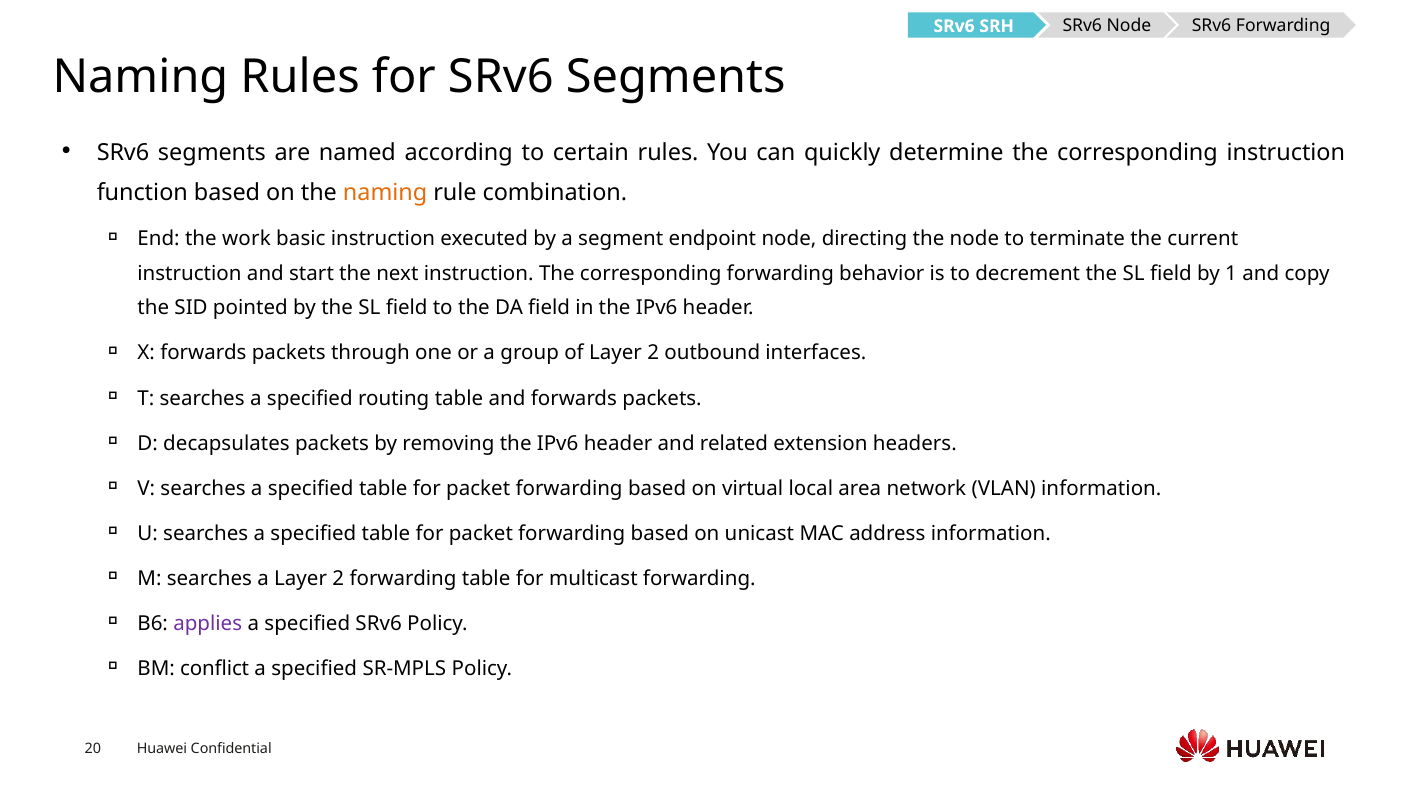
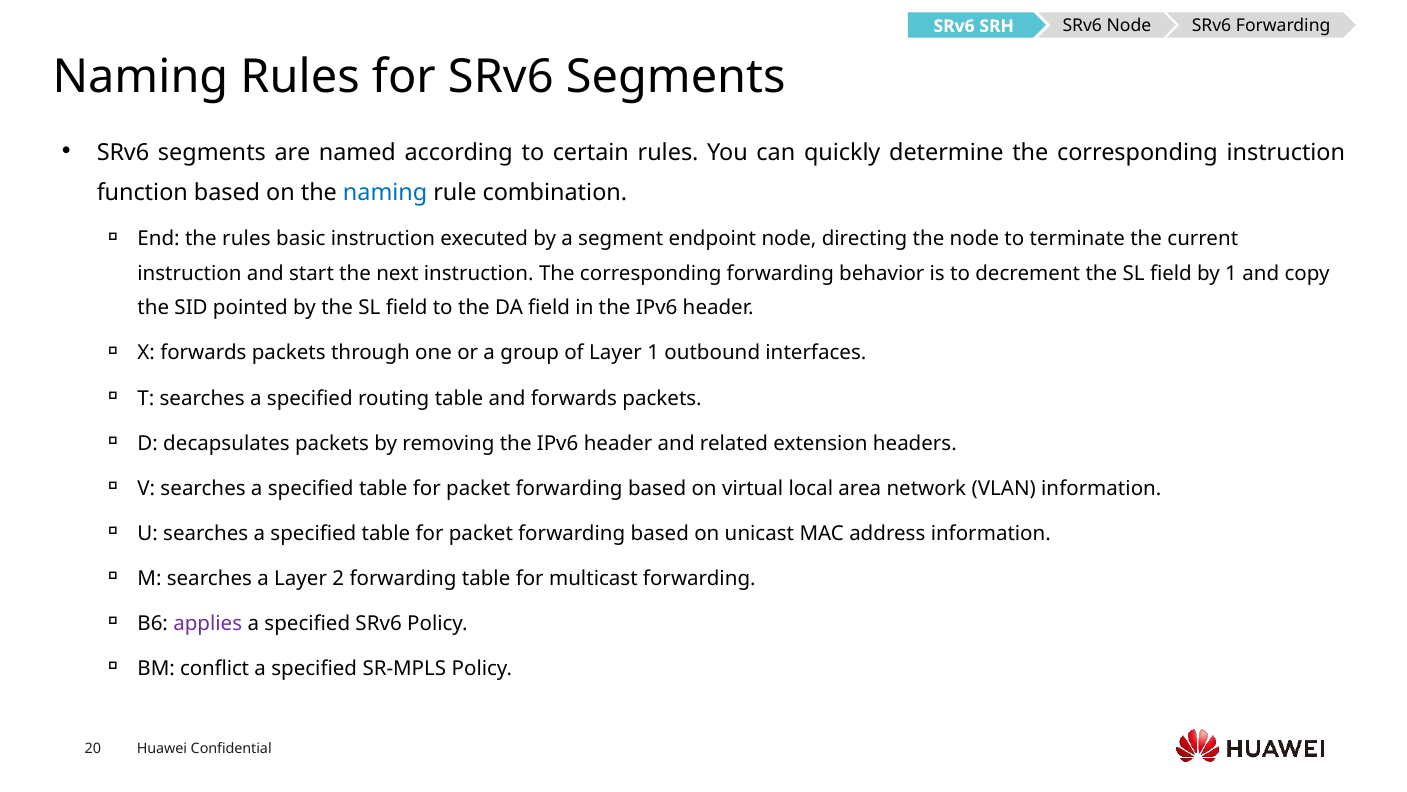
naming colour: orange -> blue (385, 192)
the work: work -> rules (246, 239)
of Layer 2: 2 -> 1 (653, 353)
